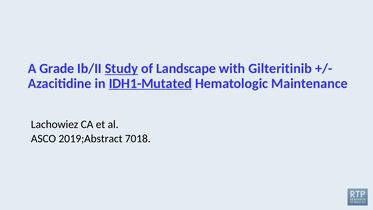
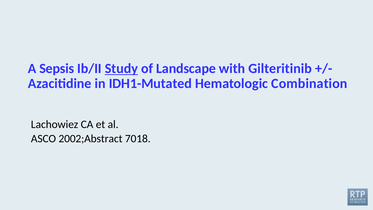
Grade: Grade -> Sepsis (57, 69)
IDH1-Mutated underline: present -> none (150, 83)
Maintenance: Maintenance -> Combination (309, 83)
2019;Abstract: 2019;Abstract -> 2002;Abstract (90, 139)
